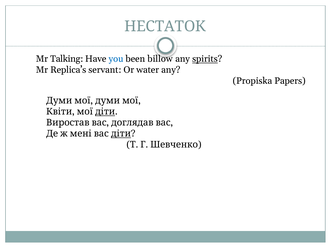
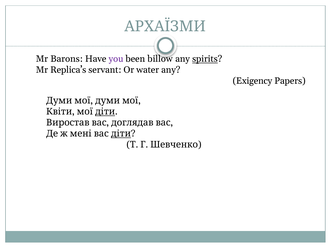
НЕСТАТОК: НЕСТАТОК -> АРХАЇЗМИ (165, 26)
Talking: Talking -> Barons (67, 59)
you colour: blue -> purple (116, 59)
Propiska: Propiska -> Exigency (252, 81)
